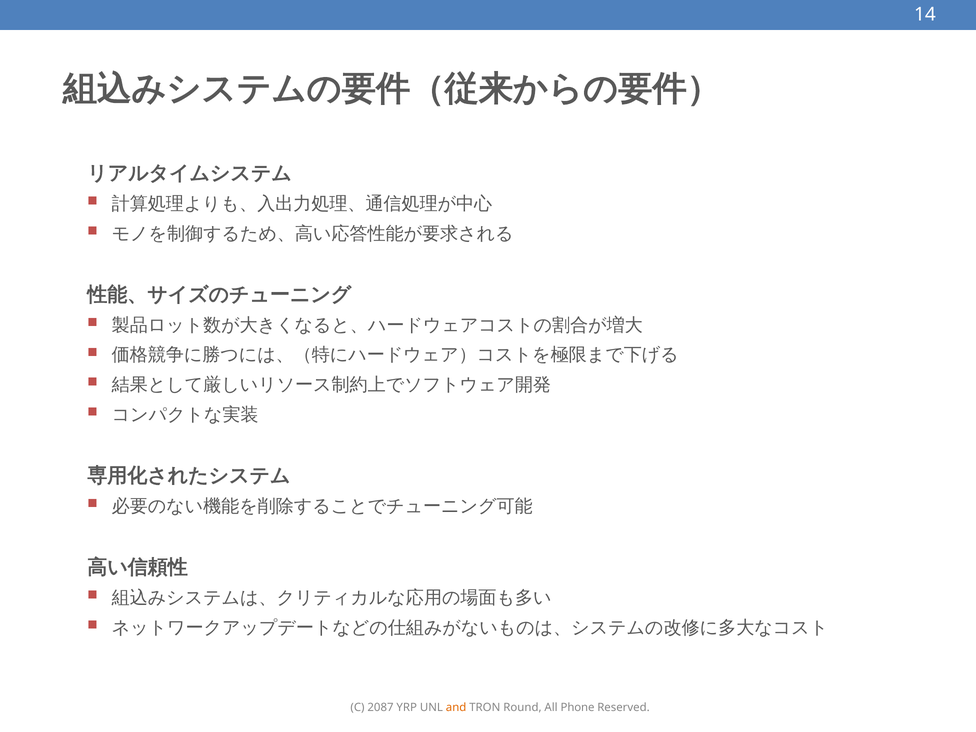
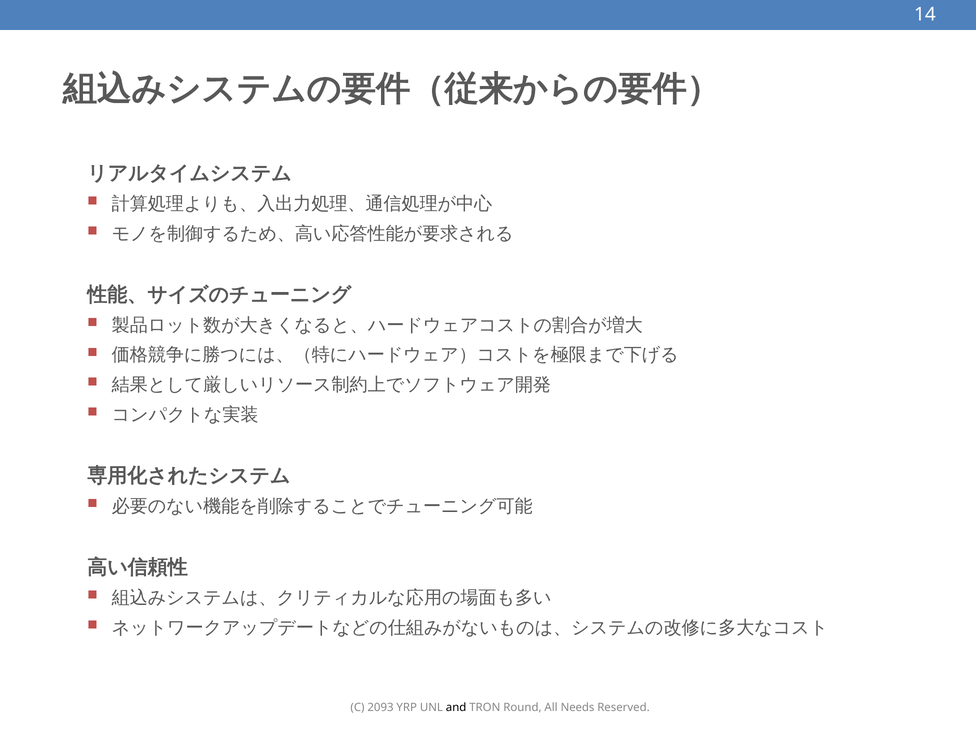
2087: 2087 -> 2093 (381, 708)
and colour: orange -> black (456, 708)
Phone: Phone -> Needs (578, 708)
